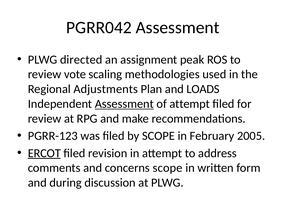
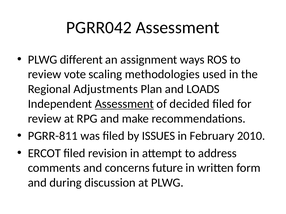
directed: directed -> different (81, 60)
peak: peak -> ways (192, 60)
of attempt: attempt -> decided (190, 104)
PGRR-123: PGRR-123 -> PGRR-811 (53, 136)
by SCOPE: SCOPE -> ISSUES (159, 136)
2005: 2005 -> 2010 (251, 136)
ERCOT underline: present -> none (44, 154)
concerns scope: scope -> future (168, 168)
